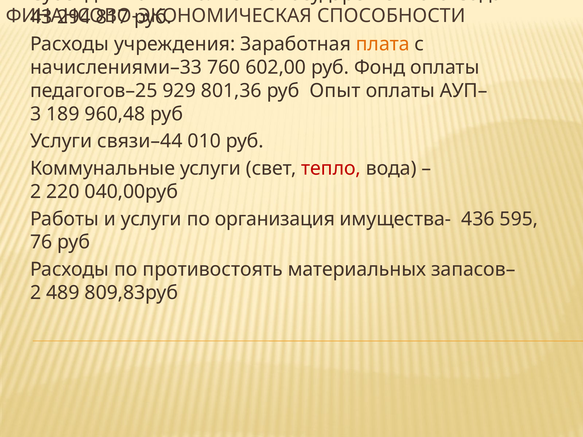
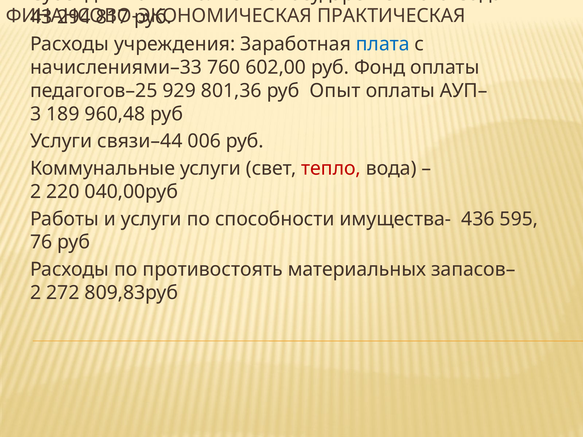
СПОСОБНОСТИ: СПОСОБНОСТИ -> ПРАКТИЧЕСКАЯ (391, 16)
плата colour: orange -> blue (383, 44)
010: 010 -> 006 (204, 141)
организация: организация -> способности (275, 219)
489: 489 -> 272 (63, 293)
